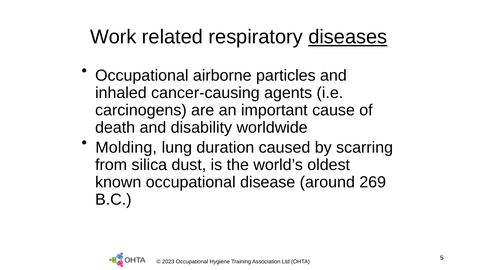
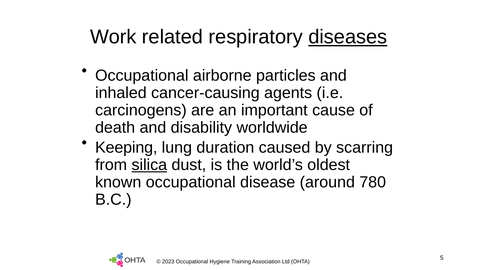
Molding: Molding -> Keeping (126, 148)
silica underline: none -> present (149, 165)
269: 269 -> 780 (373, 182)
